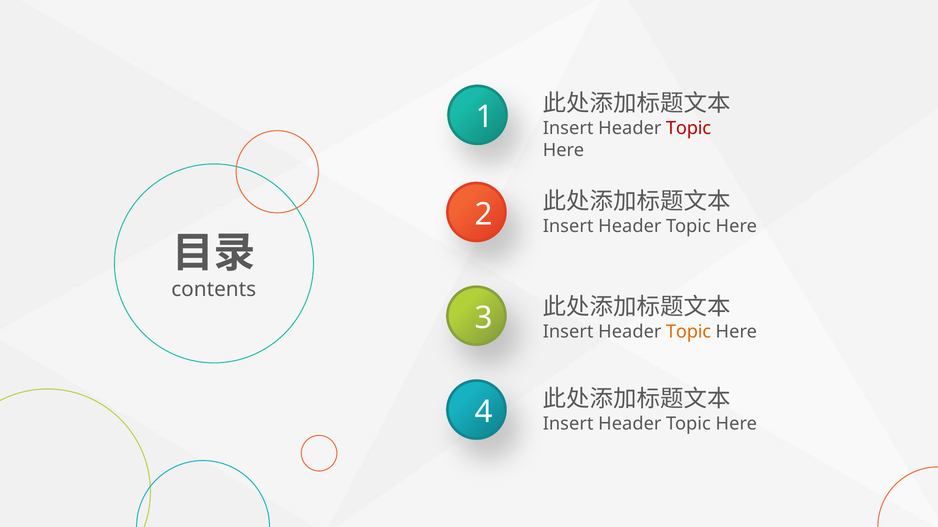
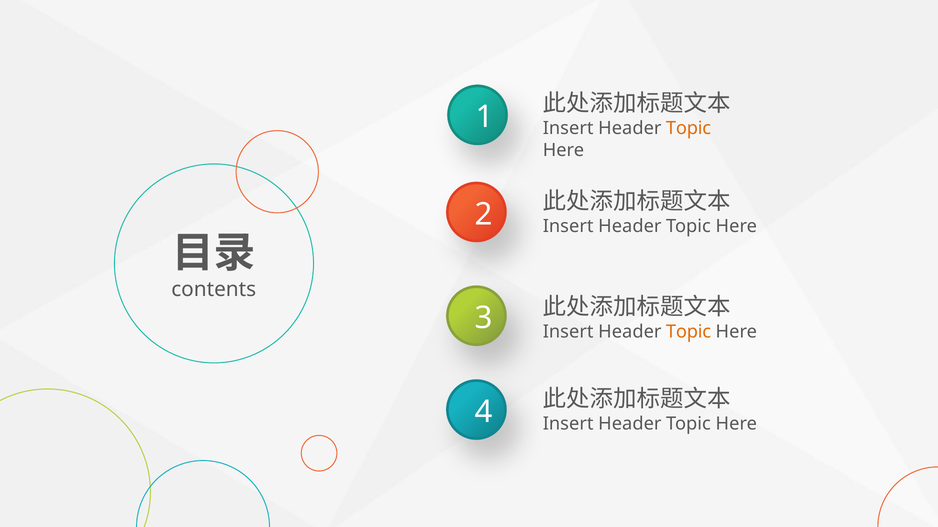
Topic colour: red -> orange (689, 128)
